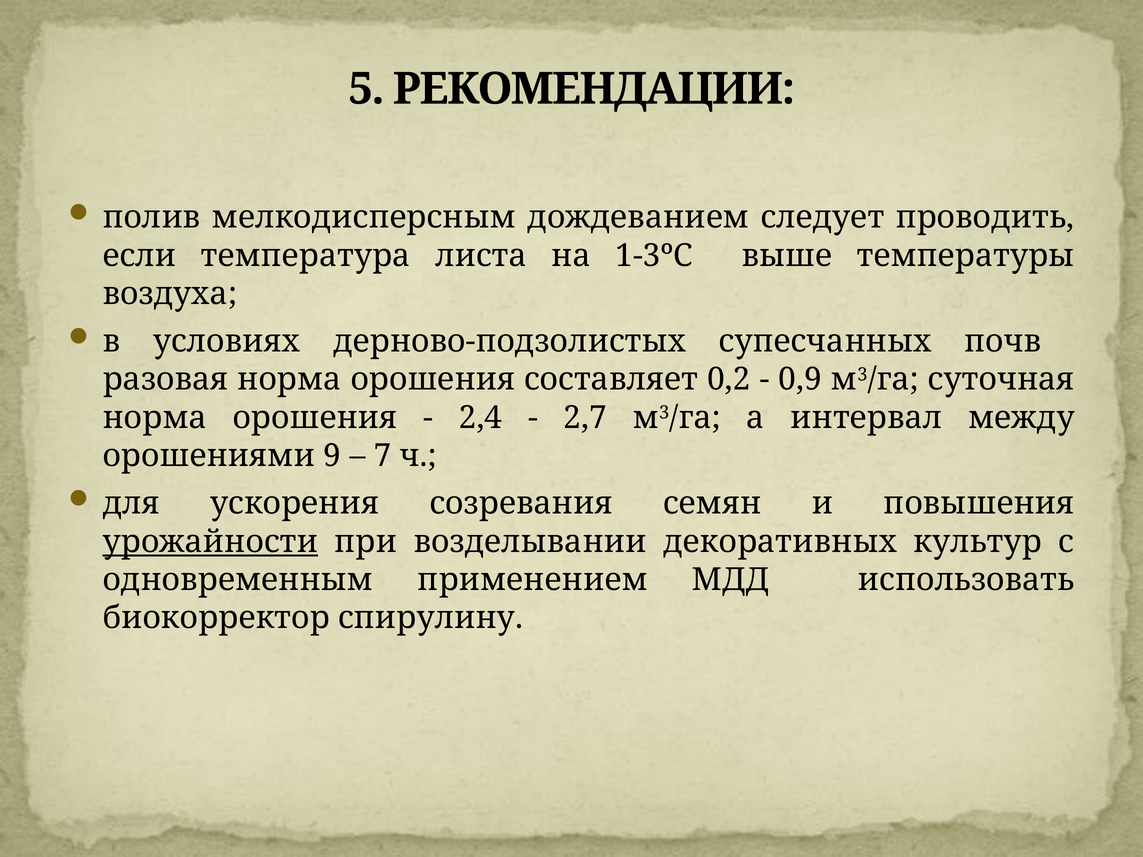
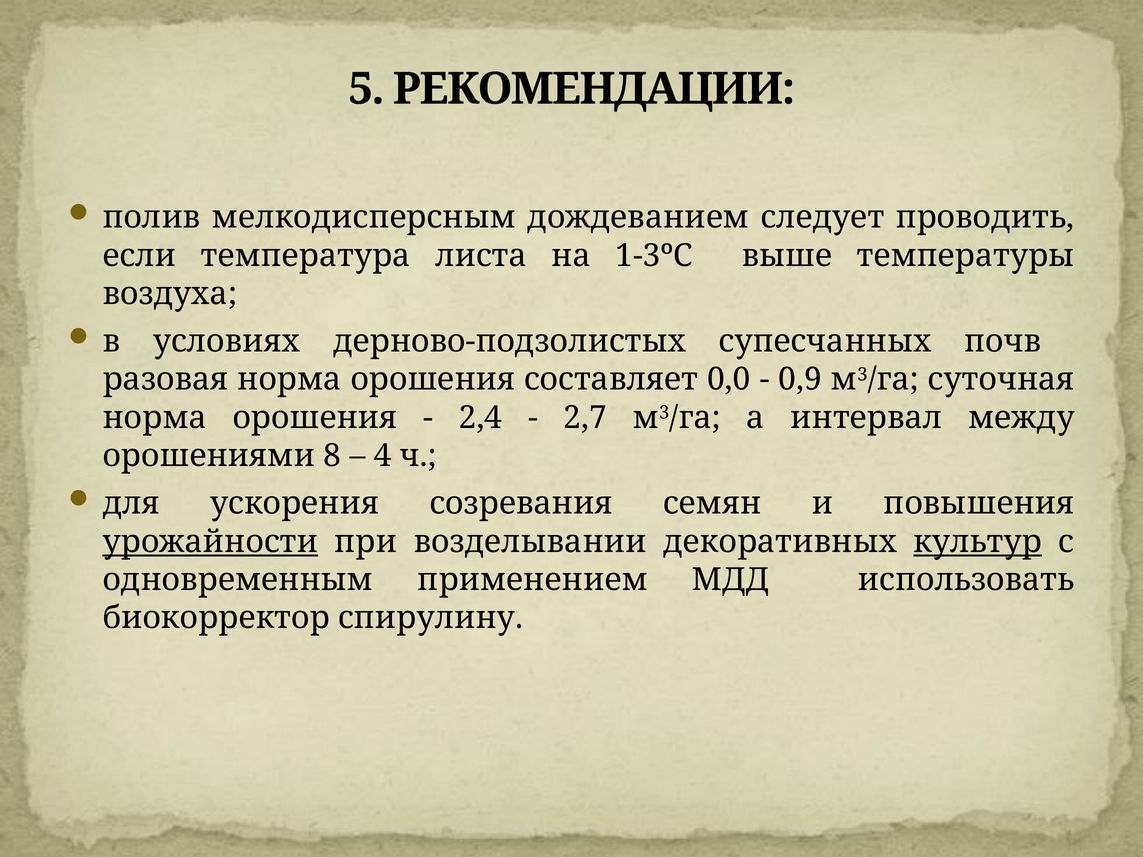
0,2: 0,2 -> 0,0 (729, 380)
9: 9 -> 8 (332, 456)
7: 7 -> 4 (383, 456)
культур underline: none -> present (978, 542)
